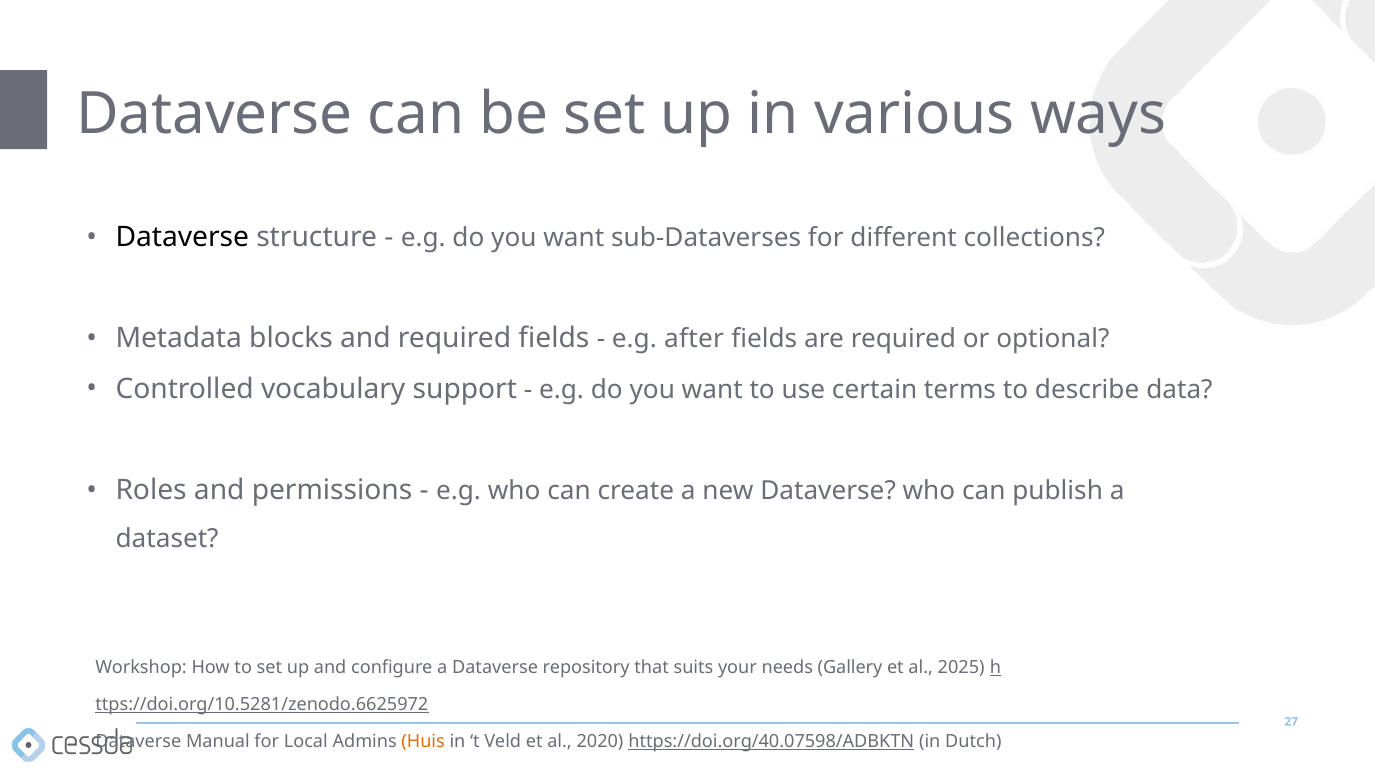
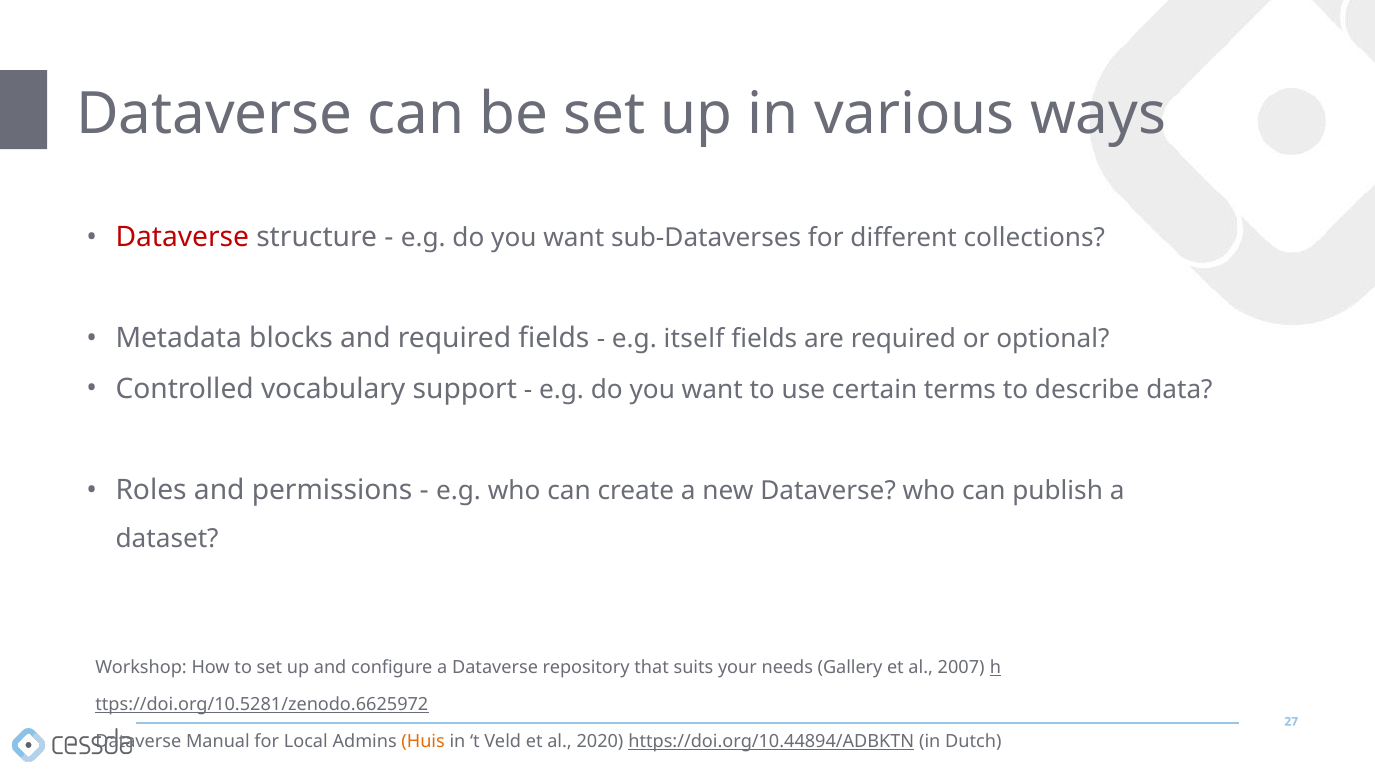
Dataverse colour: black -> red (182, 237)
after: after -> itself (694, 339)
2025: 2025 -> 2007 (961, 668)
https://doi.org/40.07598/ADBKTN: https://doi.org/40.07598/ADBKTN -> https://doi.org/10.44894/ADBKTN (771, 742)
